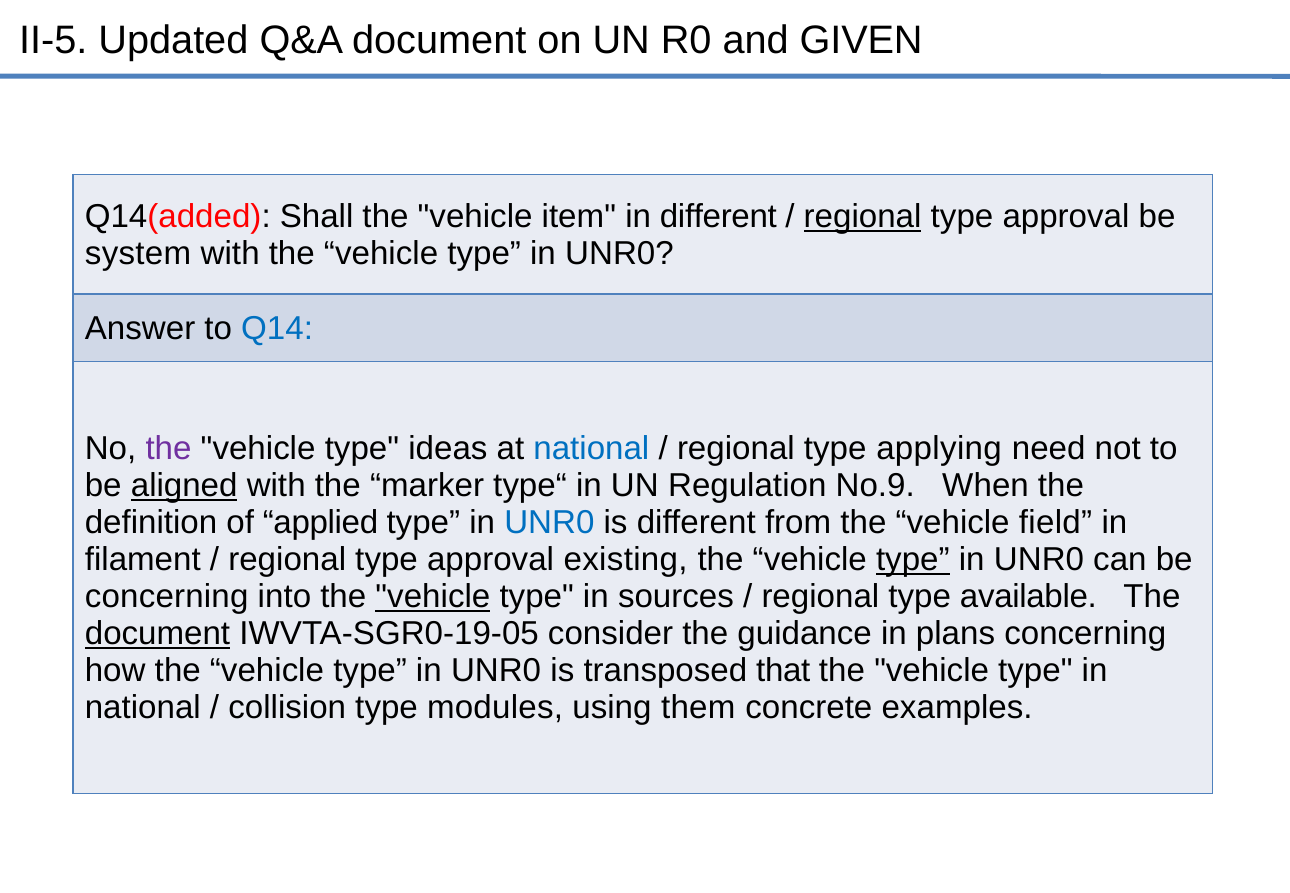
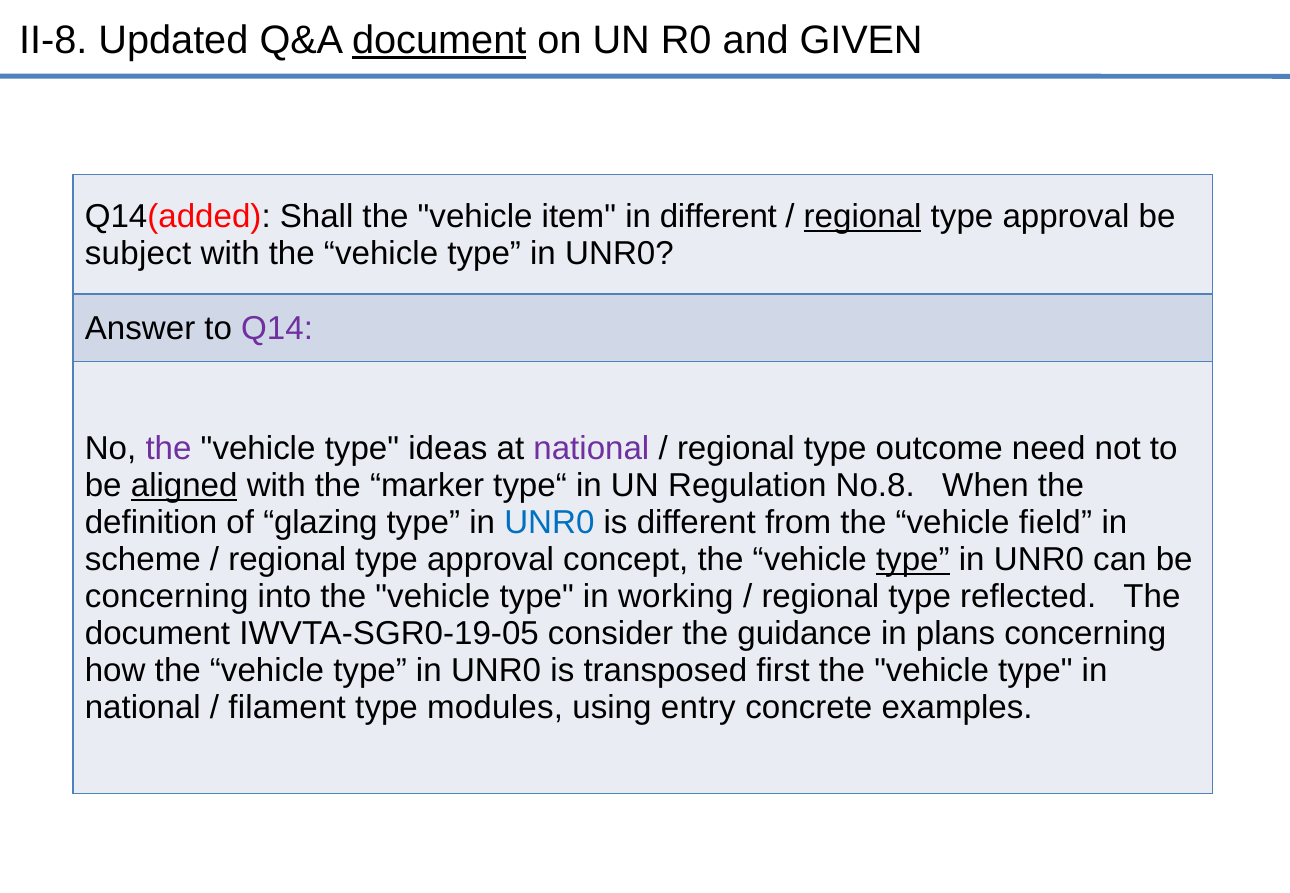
II-5: II-5 -> II-8 (53, 40)
document underline: none -> present (439, 40)
system: system -> subject (138, 253)
Q14 colour: blue -> purple (277, 329)
national colour: blue -> purple (591, 449)
applying: applying -> outcome (939, 449)
No.9: No.9 -> No.8 (875, 486)
applied: applied -> glazing (320, 523)
filament: filament -> scheme (143, 560)
existing: existing -> concept (626, 560)
vehicle underline: present -> none (433, 597)
sources: sources -> working (676, 597)
available: available -> reflected (1028, 597)
document underline: present -> none (158, 633)
that: that -> first (783, 670)
collision: collision -> filament (287, 707)
them: them -> entry (698, 707)
